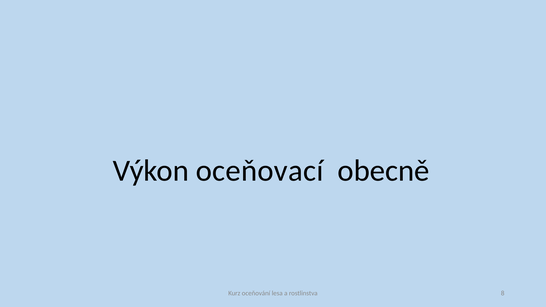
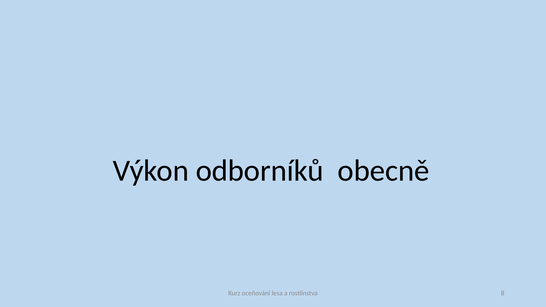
oceňovací: oceňovací -> odborníků (260, 171)
